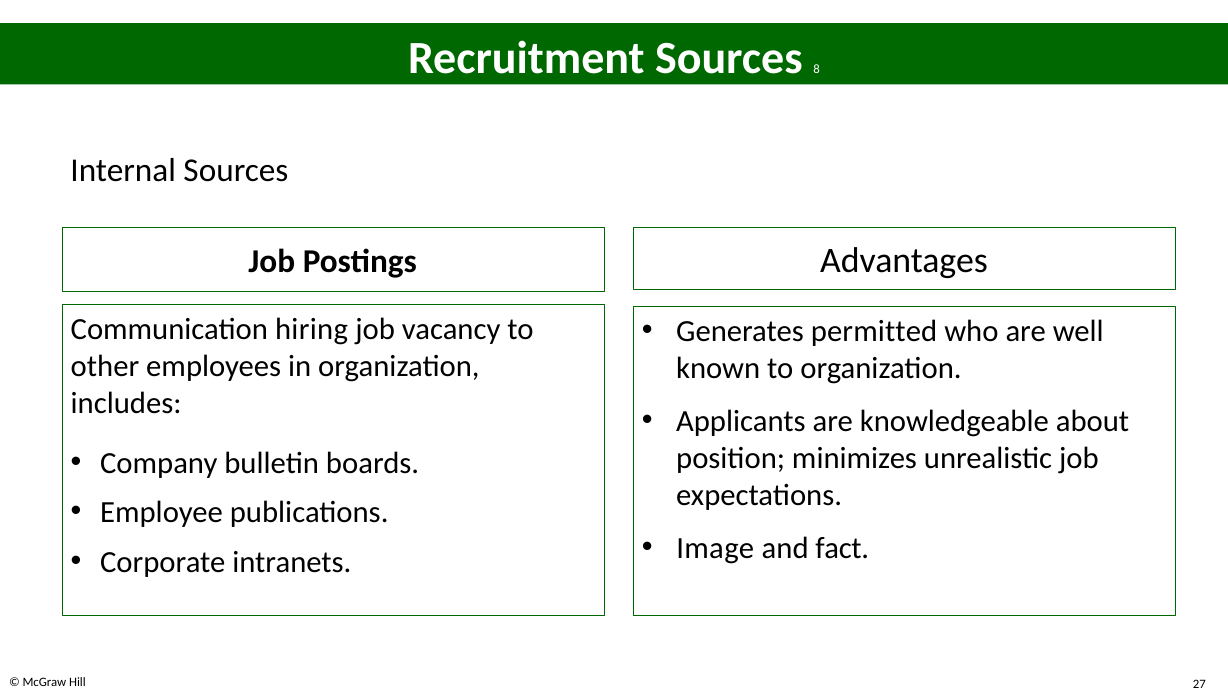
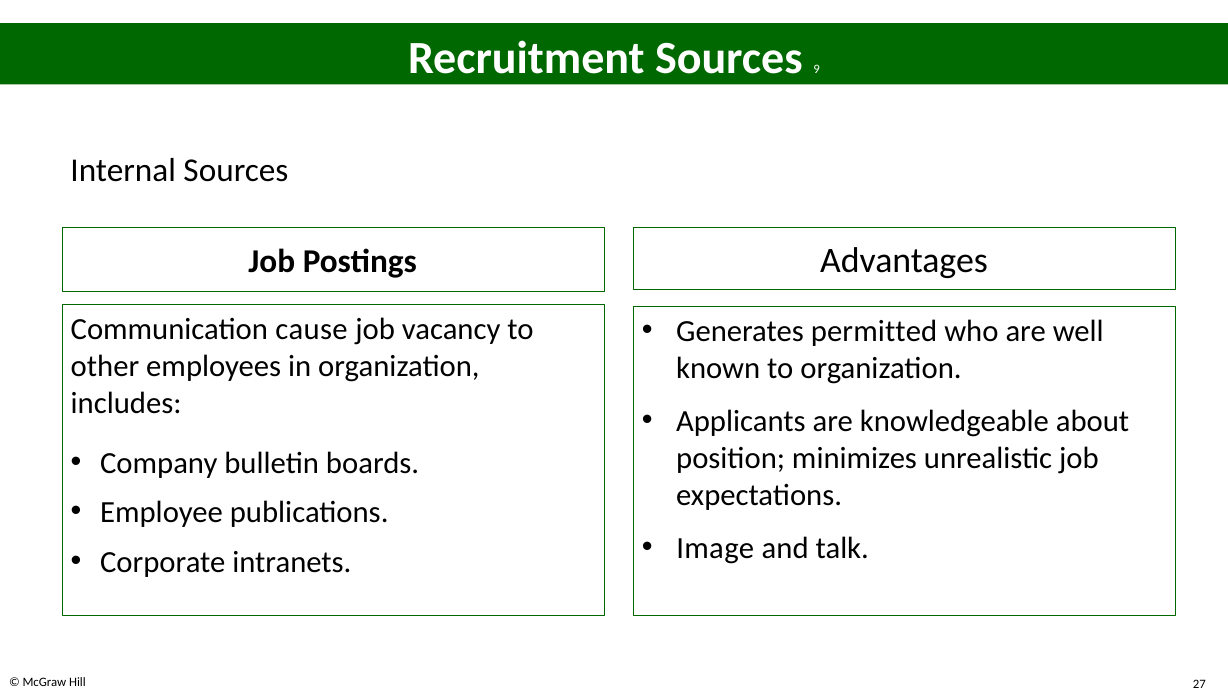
8: 8 -> 9 (817, 69)
hiring: hiring -> cause (312, 329)
fact: fact -> talk (842, 548)
